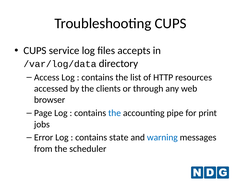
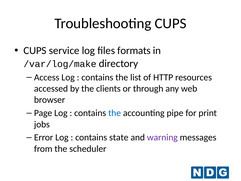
accepts: accepts -> formats (134, 51)
/var/log/data: /var/log/data -> /var/log/make (60, 64)
warning colour: blue -> purple (162, 137)
